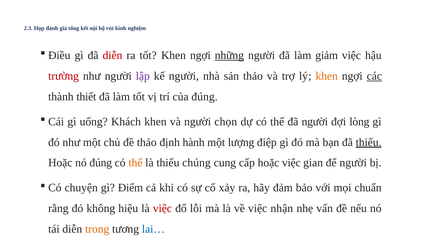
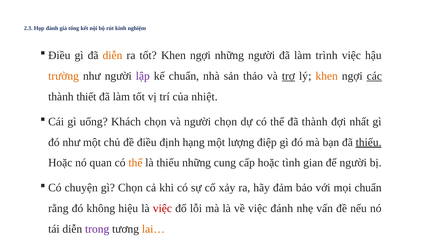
diễn colour: red -> orange (113, 55)
những underline: present -> none (229, 55)
giảm: giảm -> trình (327, 55)
trường colour: red -> orange (64, 76)
kế người: người -> chuẩn (184, 76)
trợ underline: none -> present (288, 76)
của đúng: đúng -> nhiệt (205, 97)
Khách khen: khen -> chọn (155, 122)
đã người: người -> thành (315, 122)
lòng: lòng -> nhất (359, 122)
đề thảo: thảo -> điều (147, 142)
hành: hành -> hạng (194, 142)
nó đúng: đúng -> quan (101, 163)
thiếu chúng: chúng -> những (197, 163)
hoặc việc: việc -> tình (291, 163)
gì Điểm: Điểm -> Chọn (130, 188)
việc nhận: nhận -> đánh (282, 208)
trong colour: orange -> purple (97, 229)
lai… colour: blue -> orange (153, 229)
